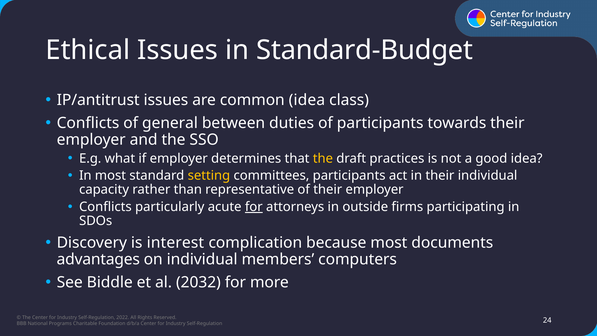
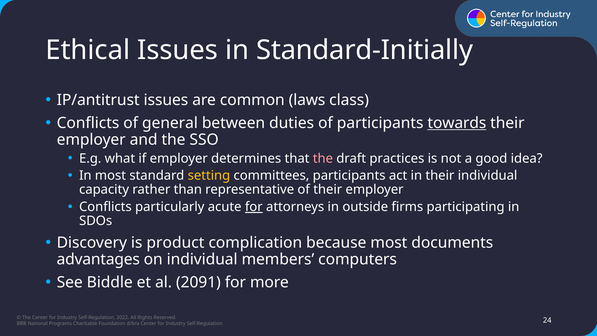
Standard-Budget: Standard-Budget -> Standard-Initially (365, 50)
common idea: idea -> laws (307, 100)
towards underline: none -> present (457, 123)
the colour: yellow -> pink (323, 158)
interest: interest -> product (175, 243)
2032: 2032 -> 2091 (198, 282)
